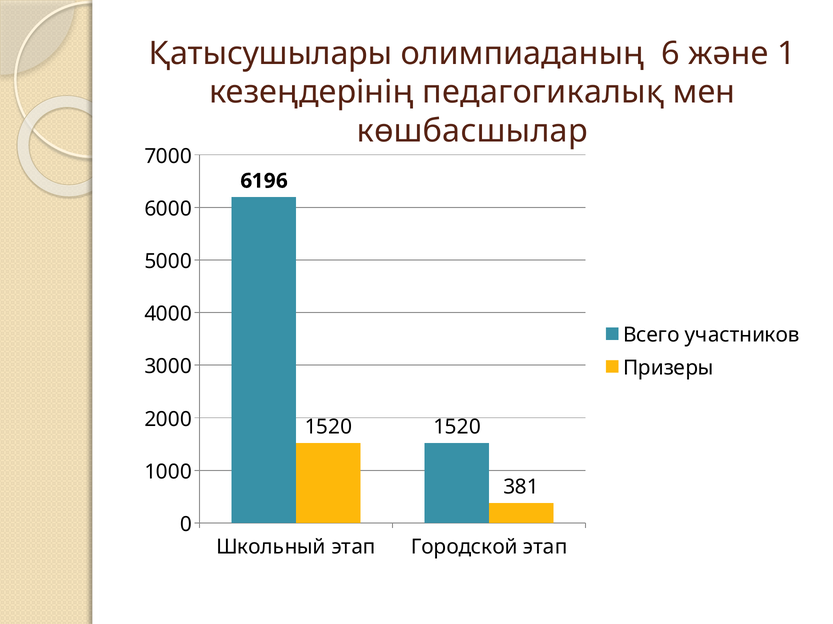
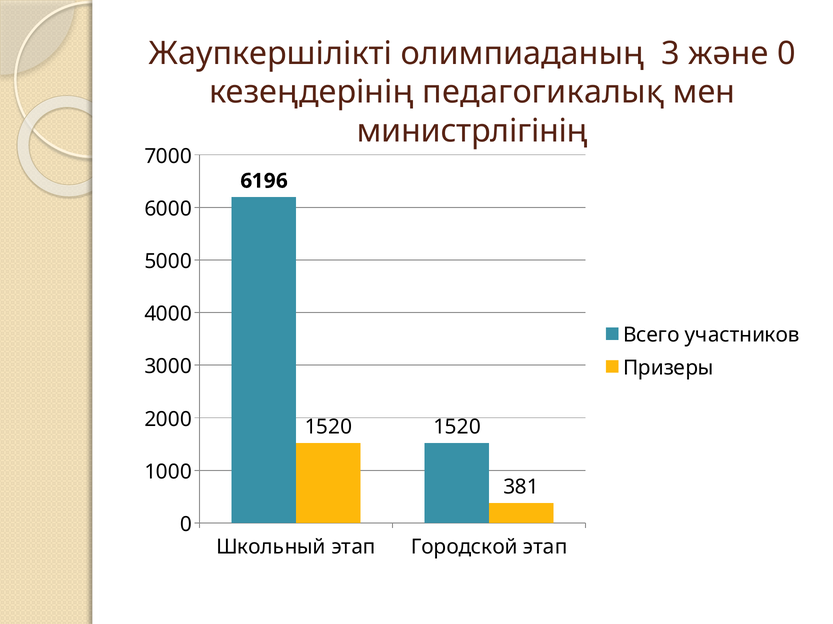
Қатысушылары: Қатысушылары -> Жаупкершілікті (270, 53)
6: 6 -> 3 (671, 53)
және 1: 1 -> 0 (786, 53)
көшбасшылар: көшбасшылар -> министрлігінің (472, 131)
